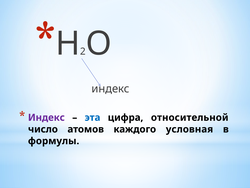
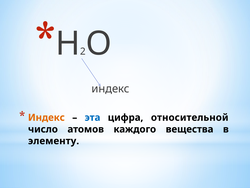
Индекс colour: purple -> orange (46, 117)
условная: условная -> вещества (190, 129)
формулы: формулы -> элементу (54, 141)
